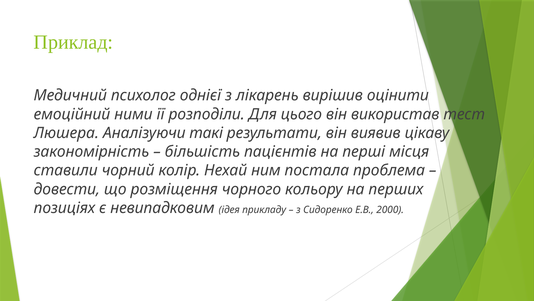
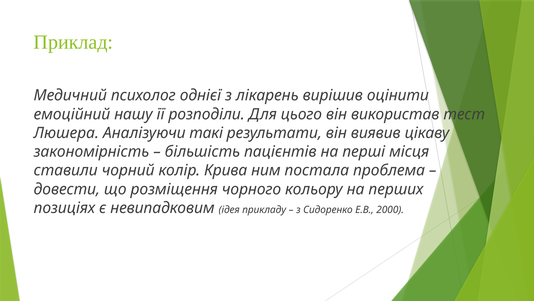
ними: ними -> нашу (134, 114)
Нехай: Нехай -> Крива (226, 170)
